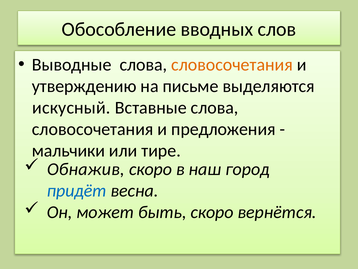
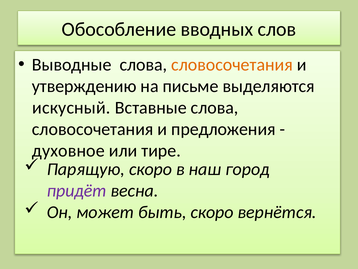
мальчики: мальчики -> духовное (68, 150)
Обнажив: Обнажив -> Парящую (86, 169)
придёт colour: blue -> purple (77, 190)
